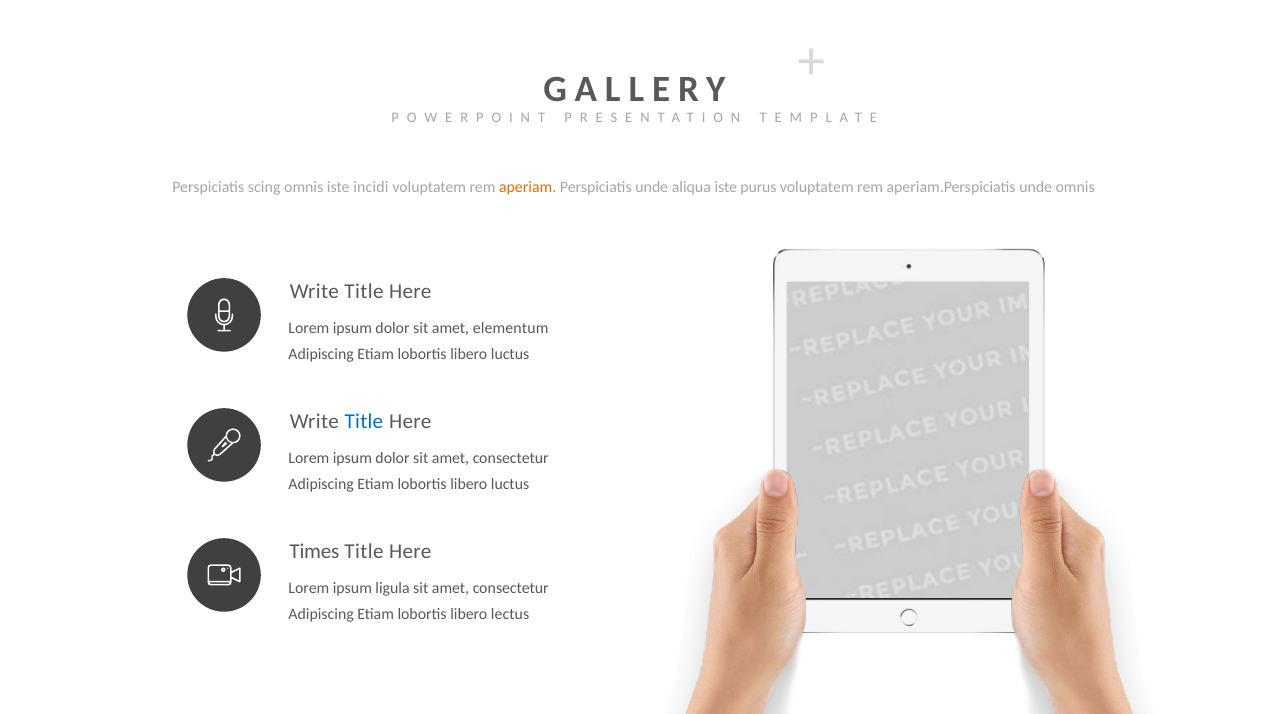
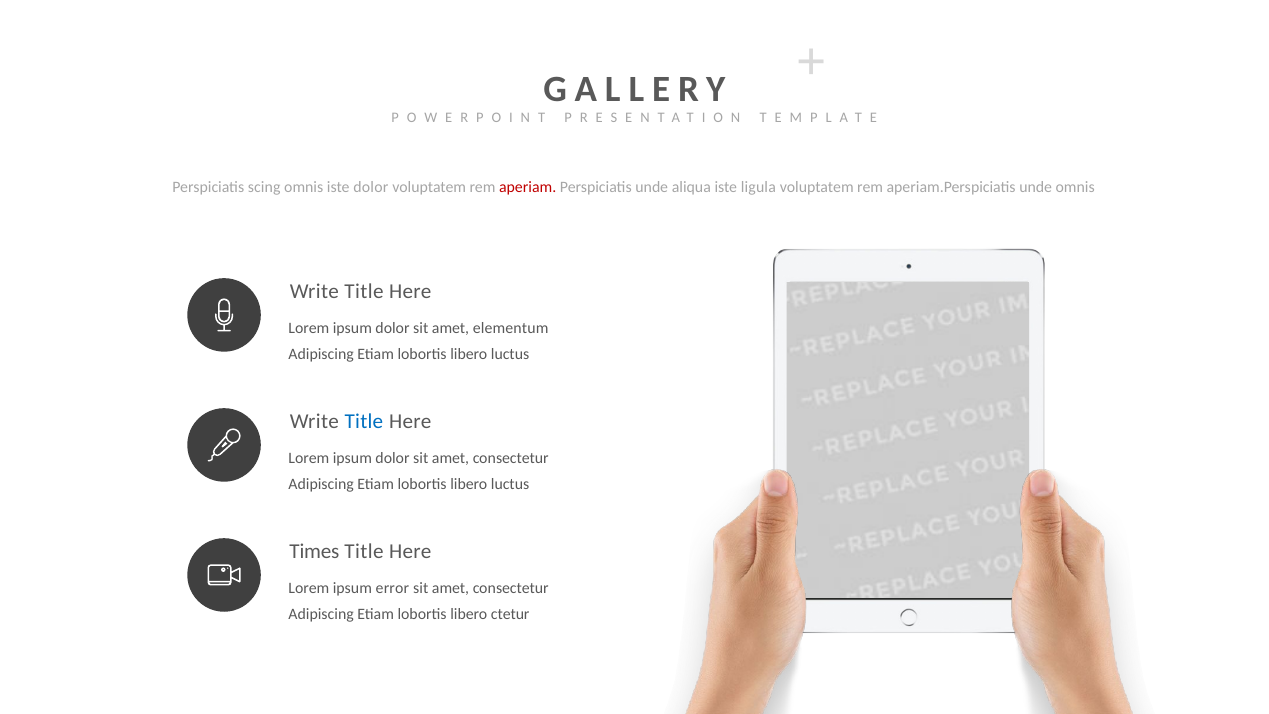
iste incidi: incidi -> dolor (371, 188)
aperiam colour: orange -> red (528, 188)
purus: purus -> ligula (758, 188)
ligula: ligula -> error (392, 588)
lectus: lectus -> ctetur (510, 614)
